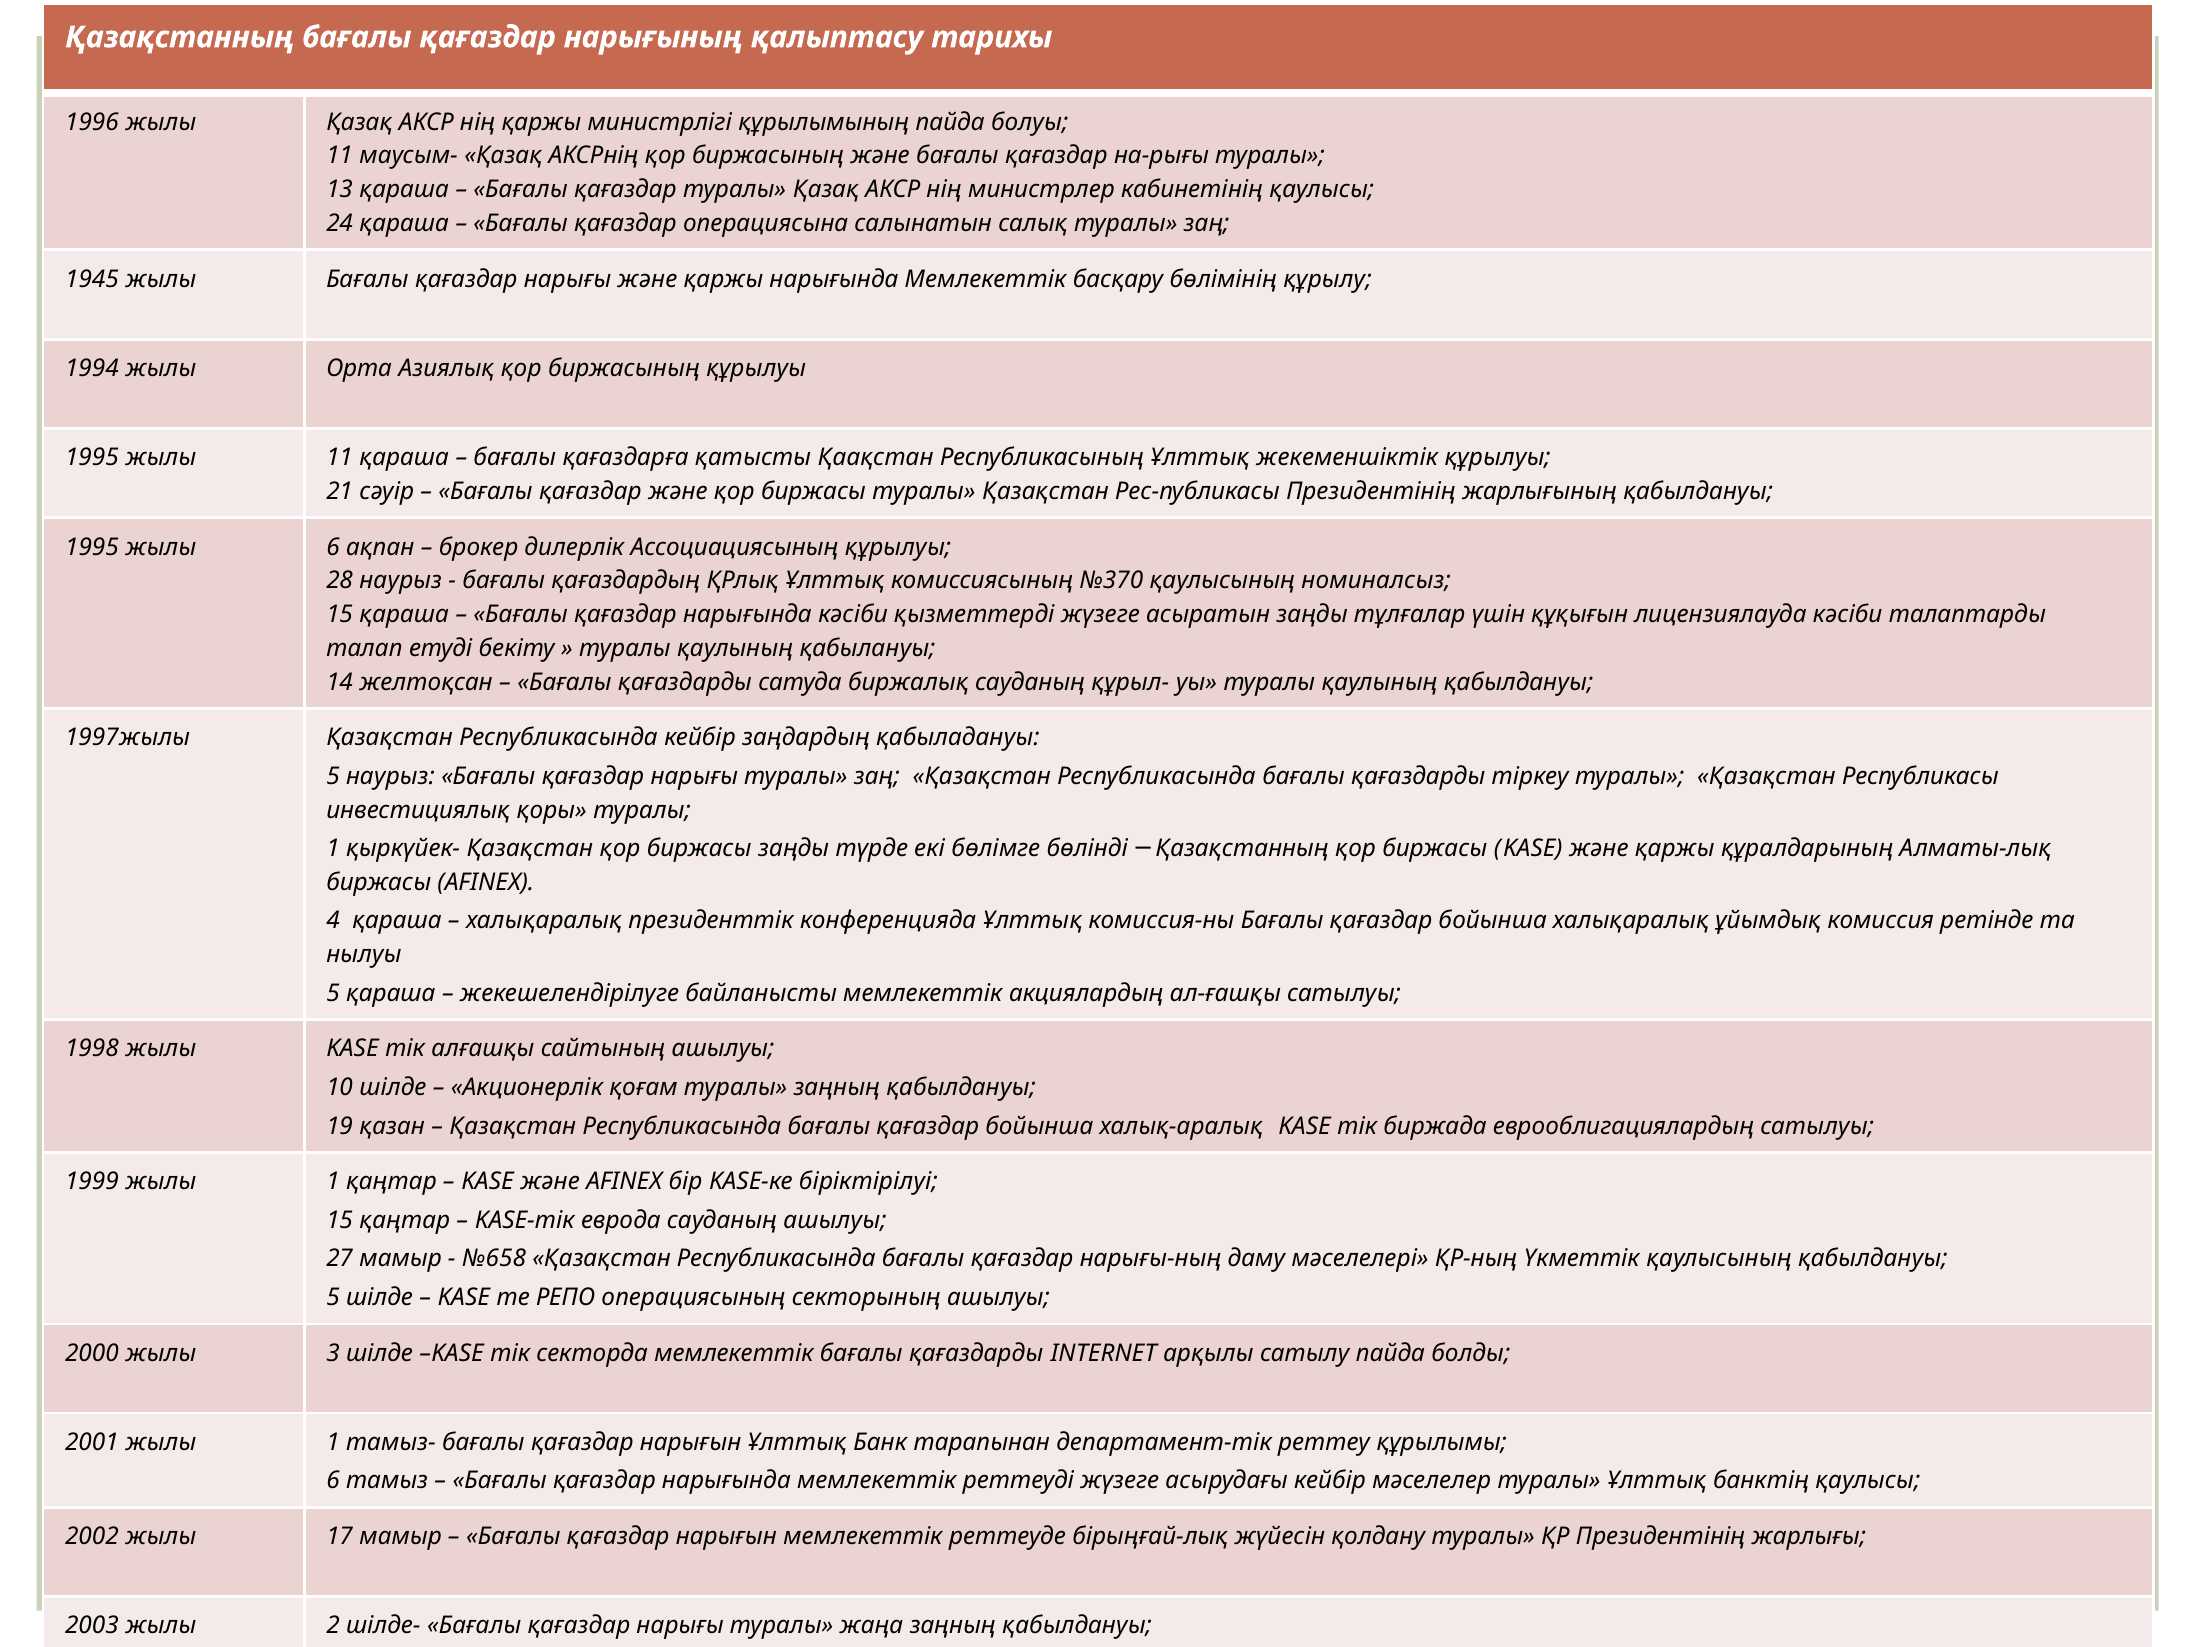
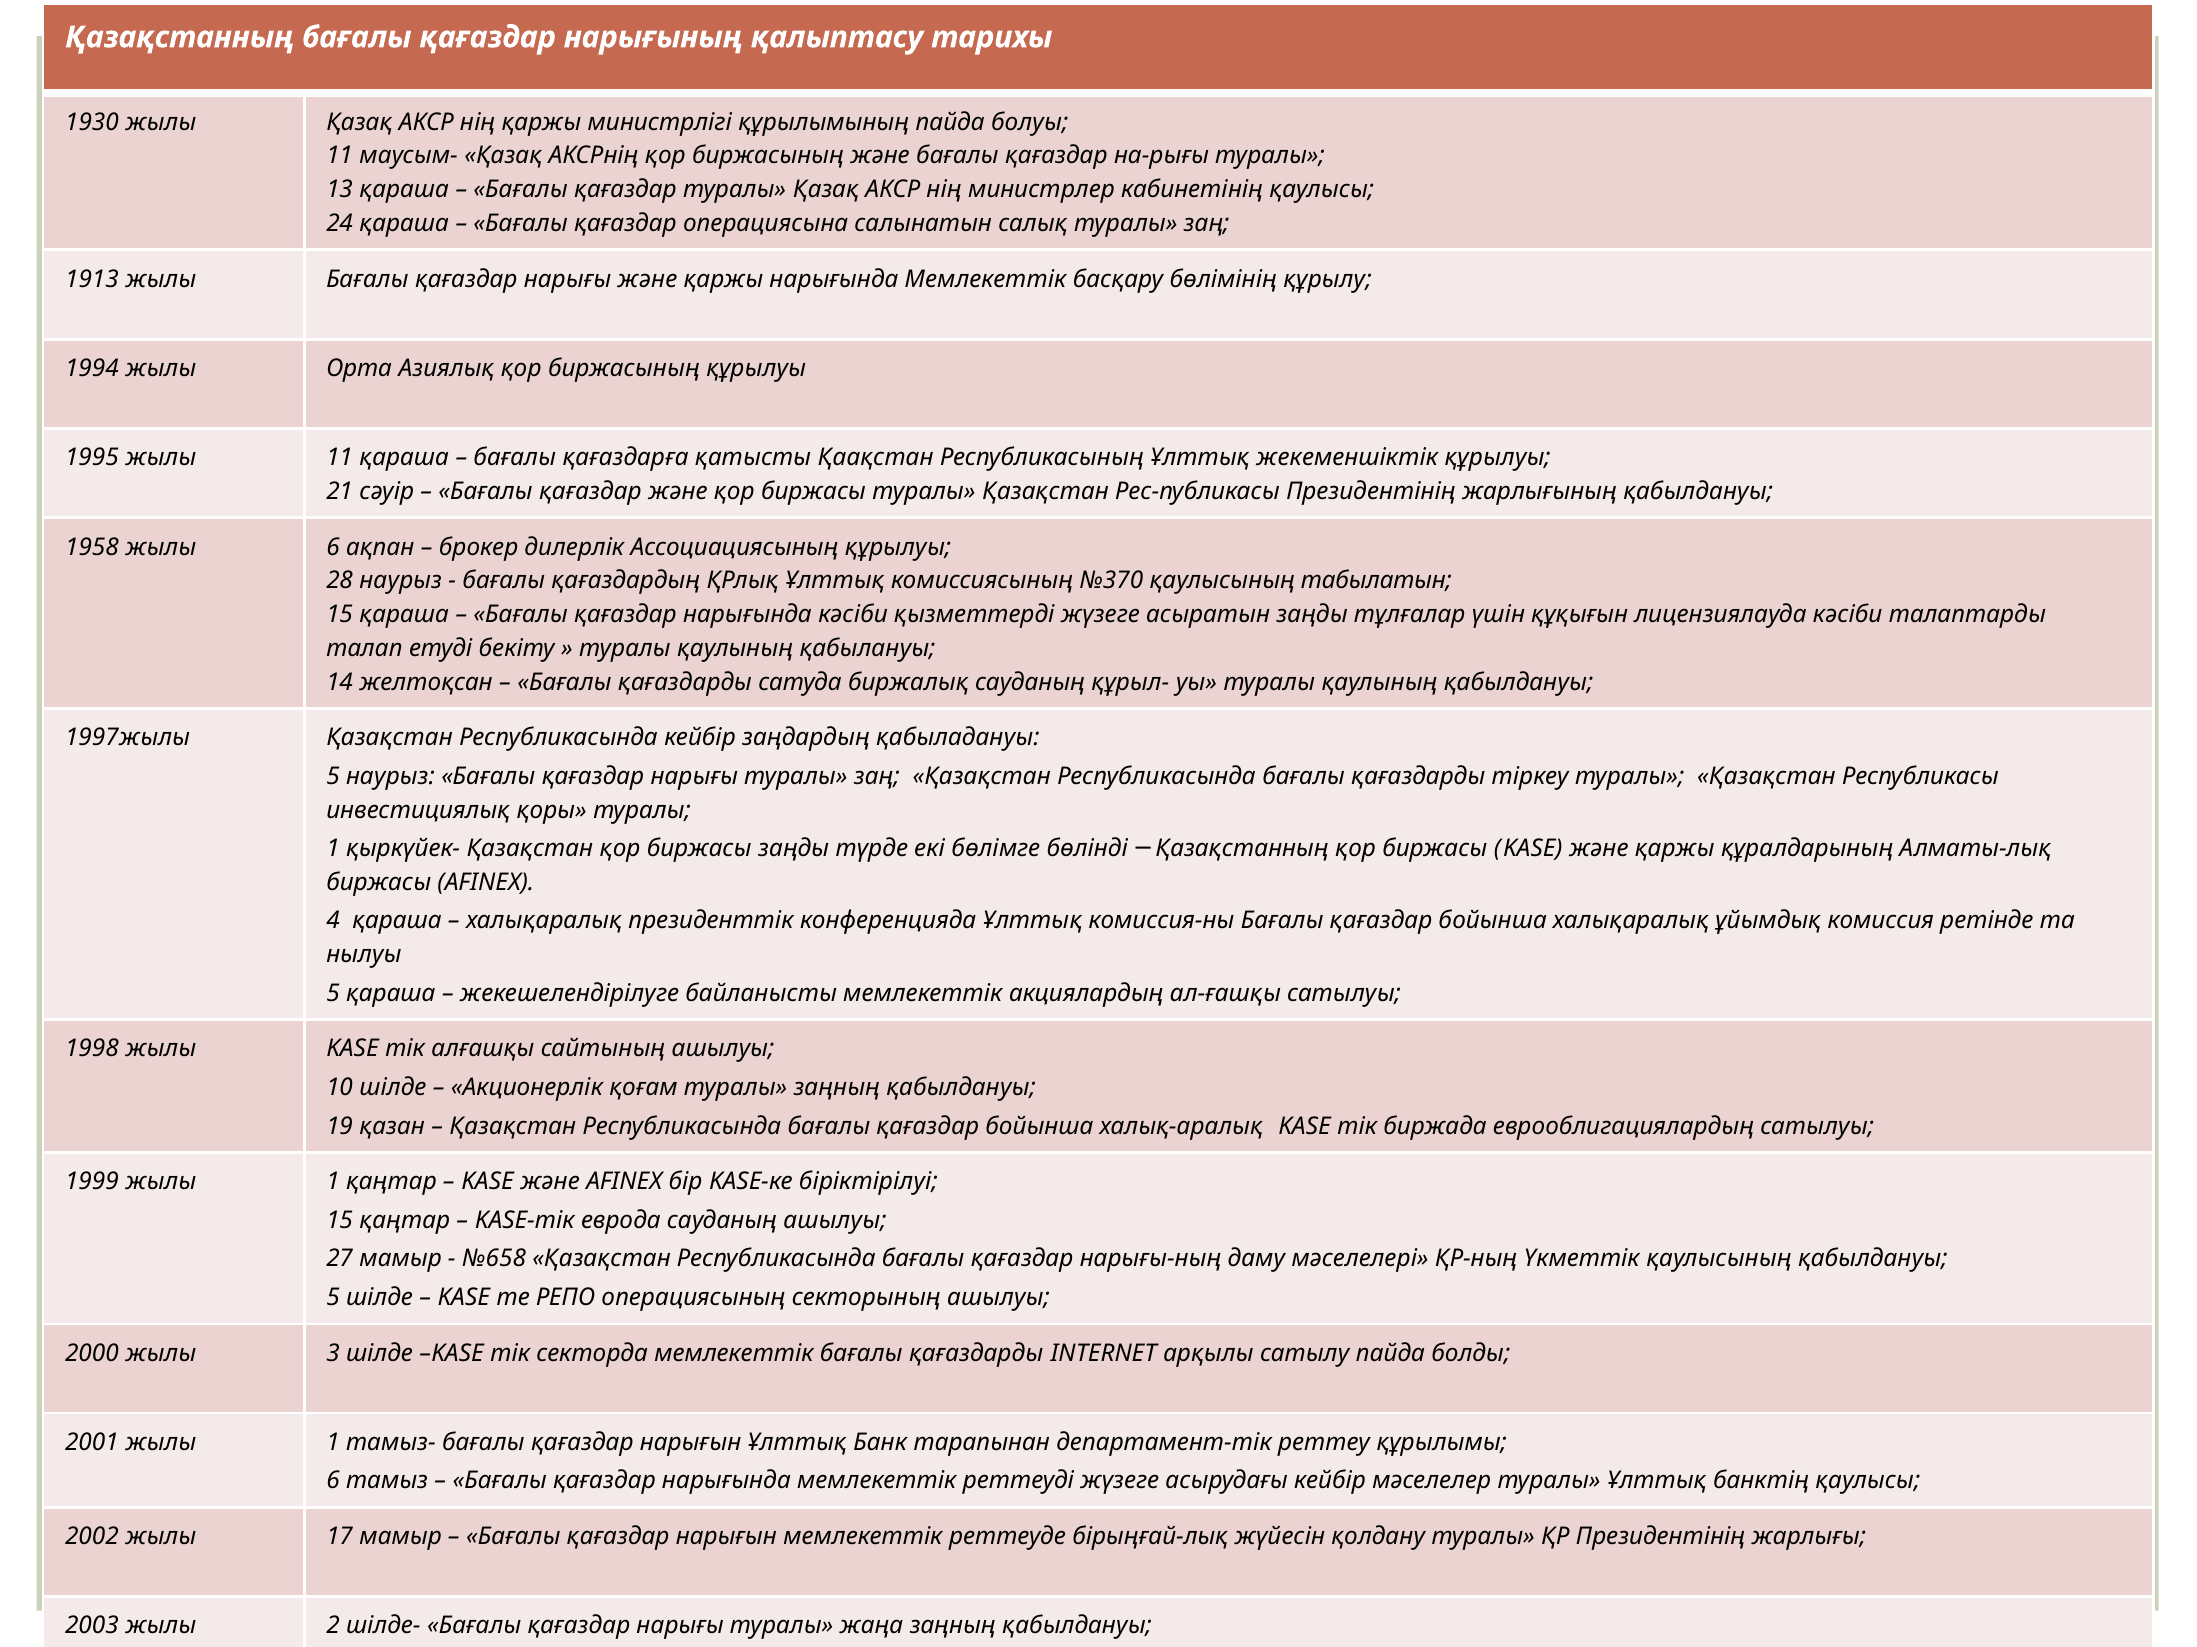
1996: 1996 -> 1930 (92, 122)
1945: 1945 -> 1913 (92, 279)
1995: 1995 -> 1958 (92, 547)
номиналсыз: номиналсыз -> табылатын (1376, 581)
